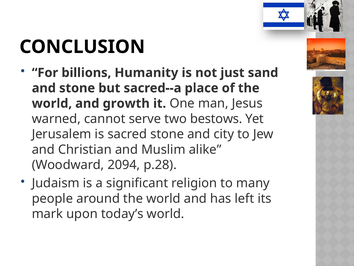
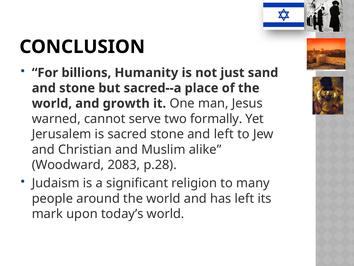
bestows: bestows -> formally (216, 119)
and city: city -> left (224, 134)
2094: 2094 -> 2083 (124, 165)
